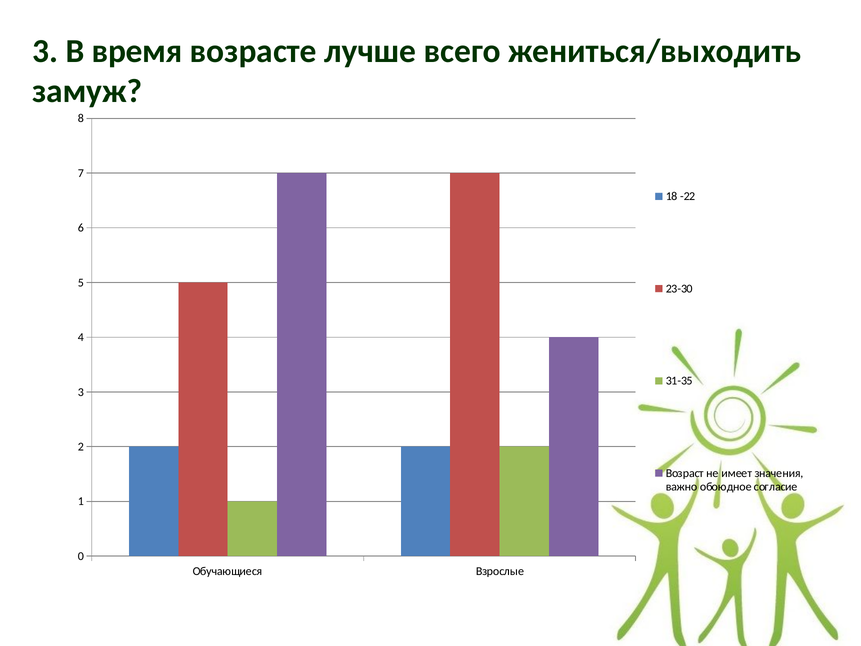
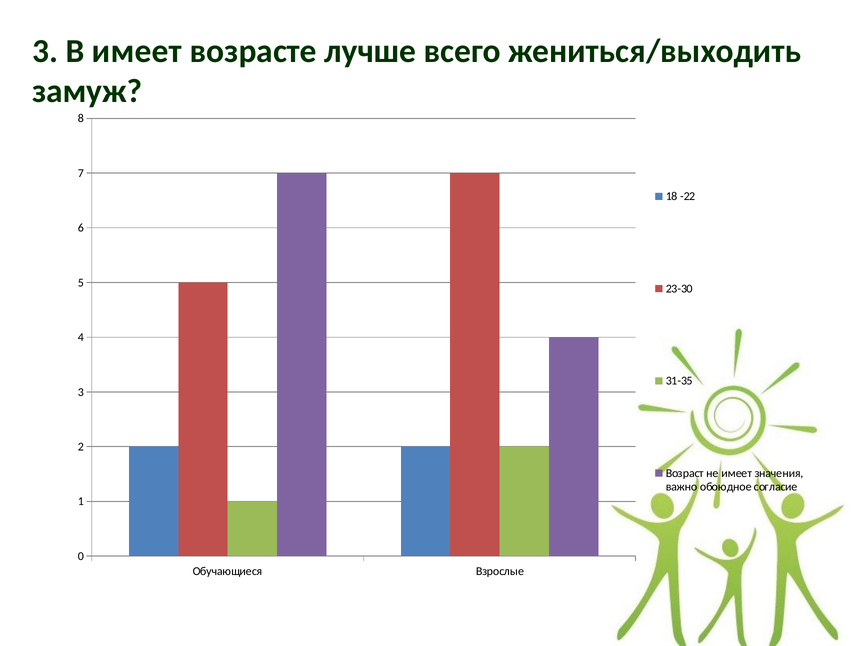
В время: время -> имеет (137, 51)
